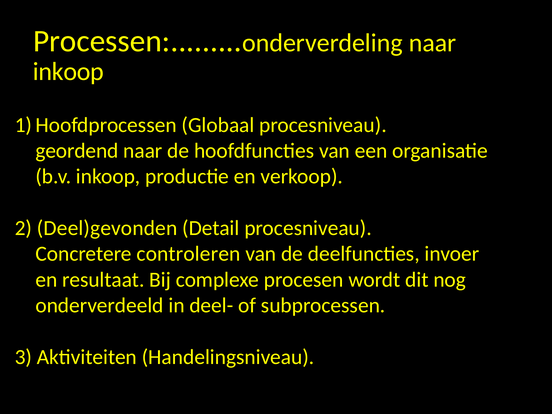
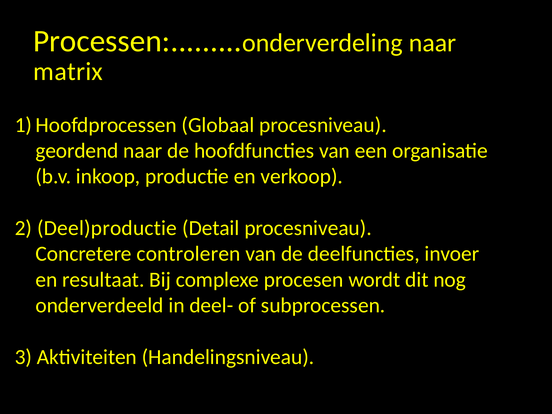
inkoop: inkoop -> matrix (68, 71)
Deel)gevonden: Deel)gevonden -> Deel)productie (107, 228)
